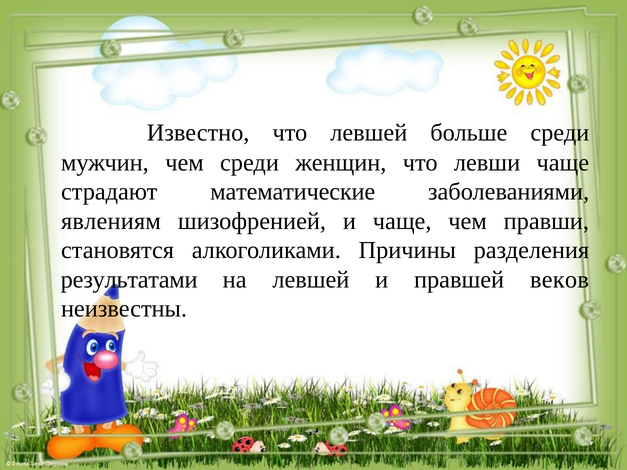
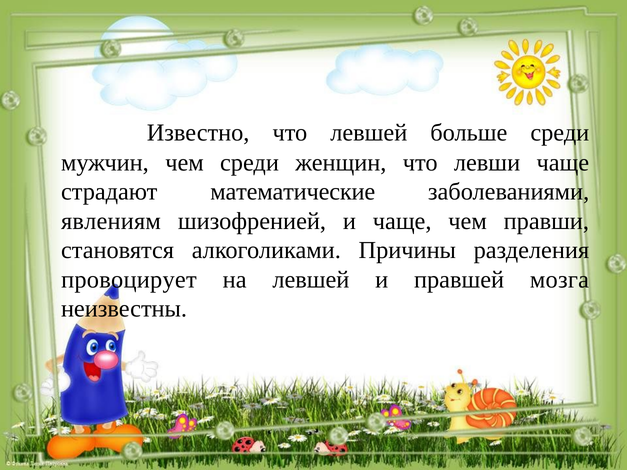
результатами: результатами -> провоцирует (129, 280)
веков: веков -> мозга (559, 280)
